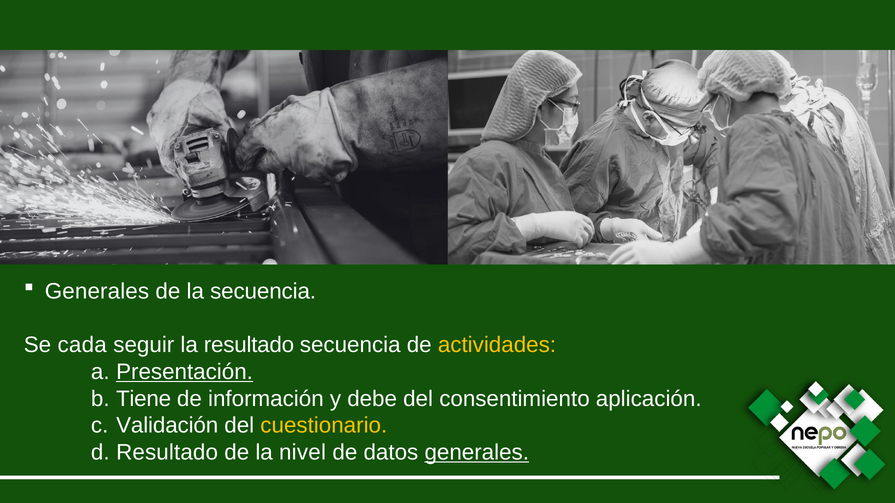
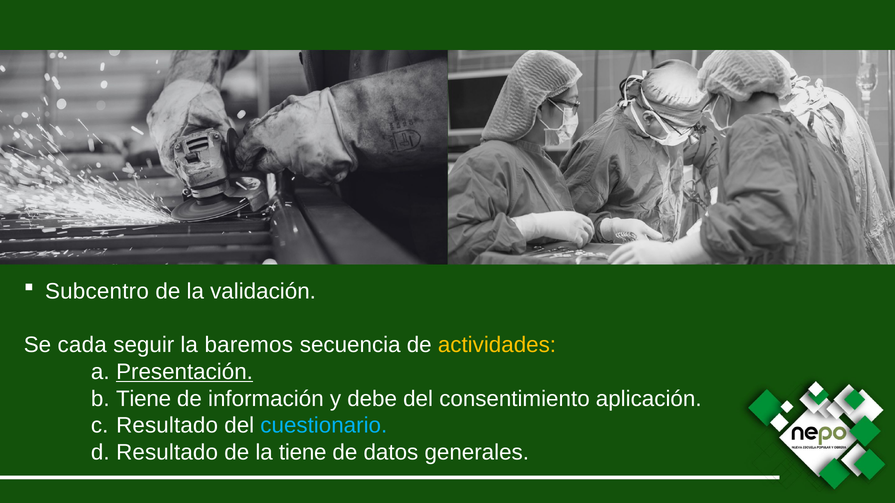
Generales: Generales -> Subcentro (97, 292)
la secuencia: secuencia -> validación (263, 292)
la resultado: resultado -> baremos (249, 345)
Validación: Validación -> Resultado (167, 426)
cuestionario colour: yellow -> light blue (324, 426)
la nivel: nivel -> tiene (303, 453)
generales underline: present -> none (477, 453)
